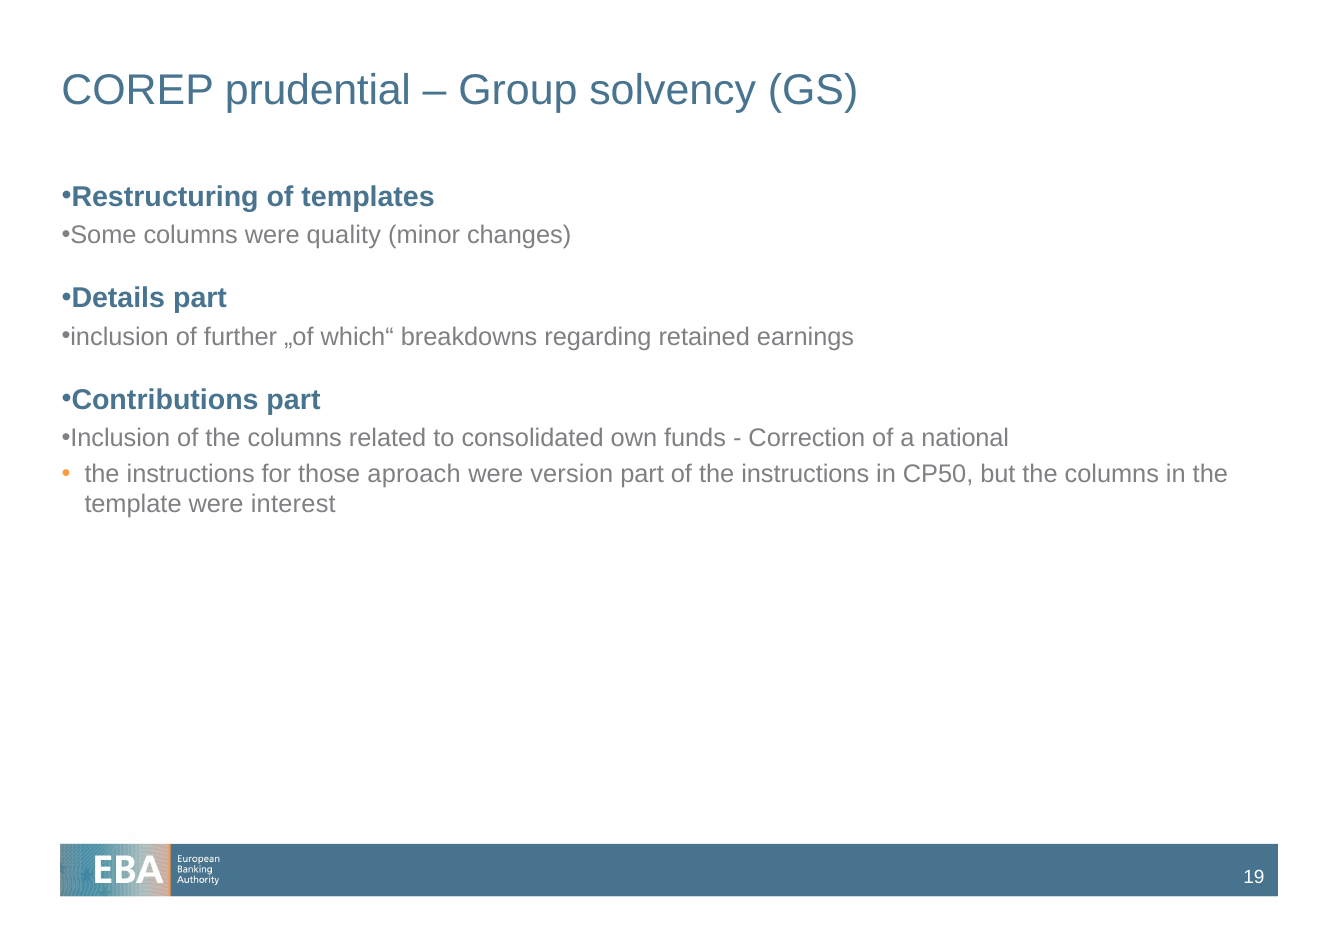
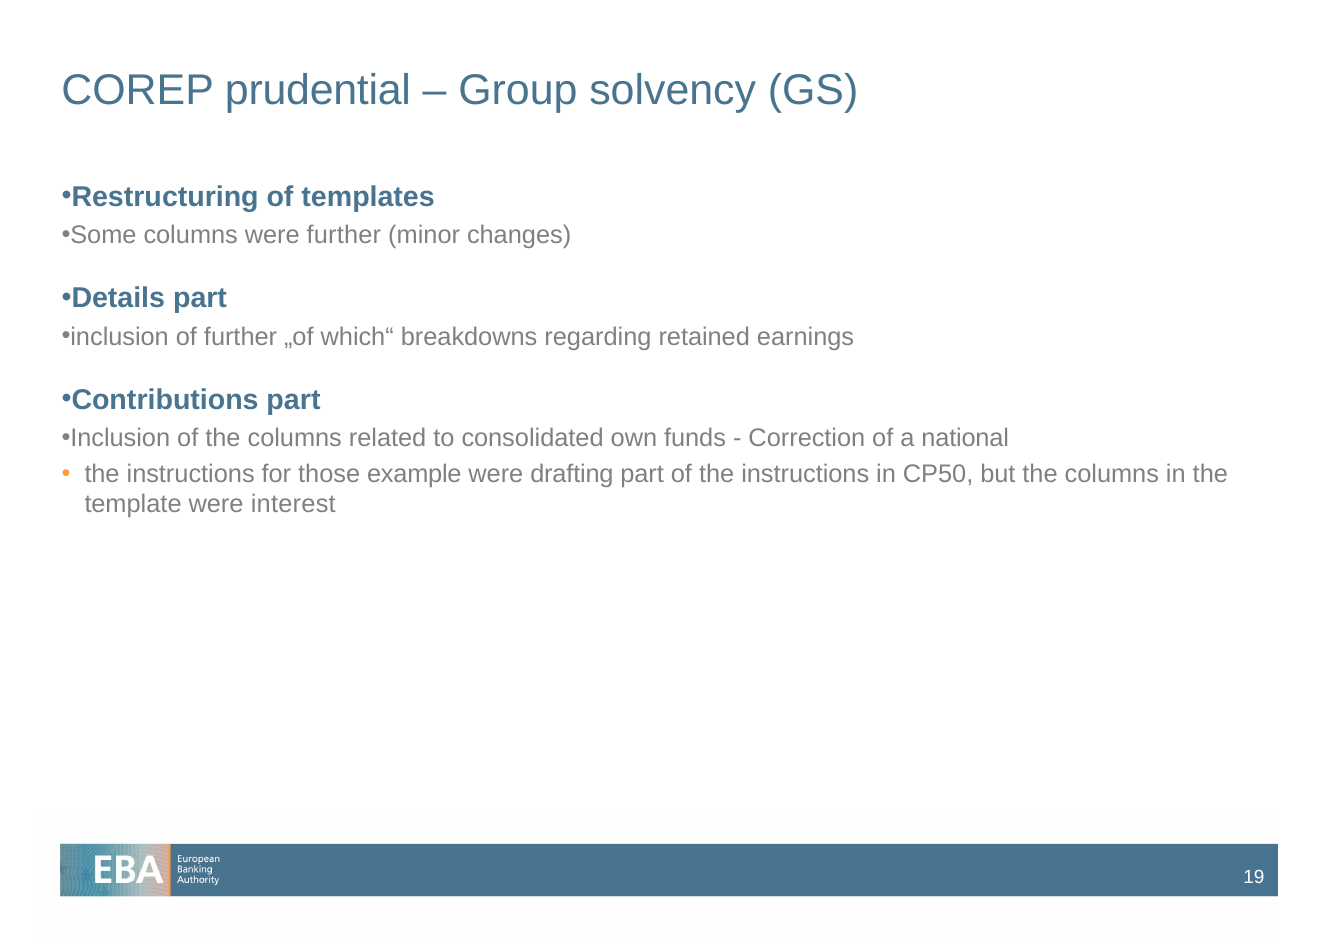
were quality: quality -> further (344, 235)
aproach: aproach -> example (414, 474)
version: version -> drafting (572, 474)
